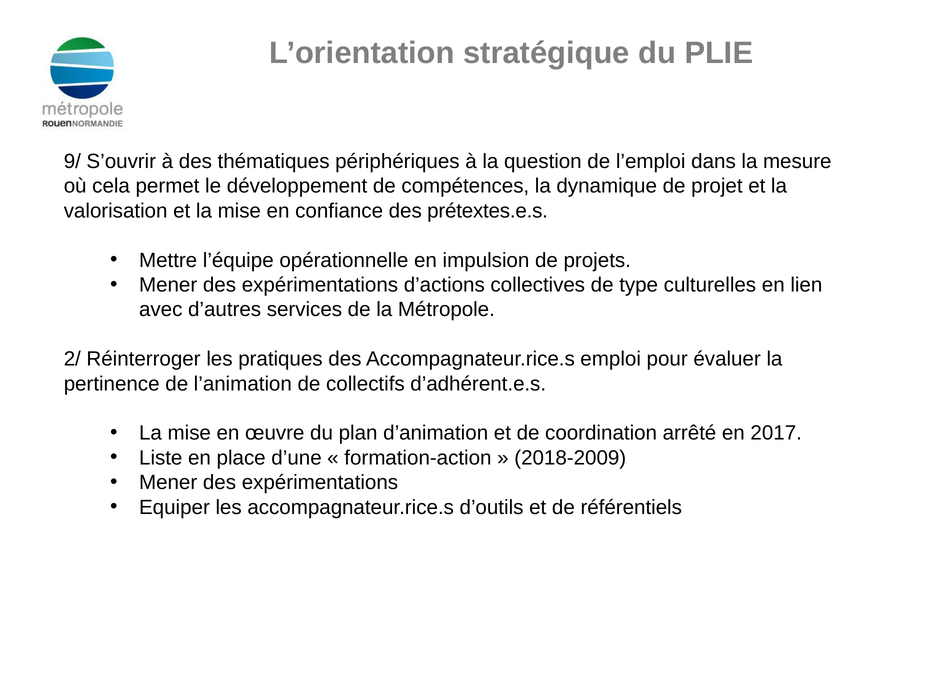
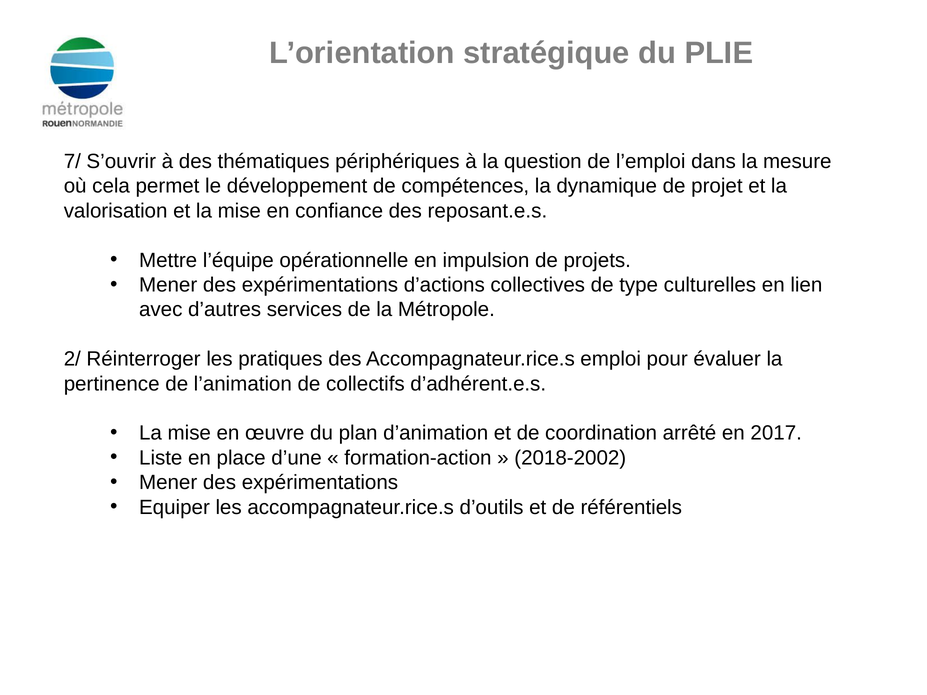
9/: 9/ -> 7/ (72, 162)
prétextes.e.s: prétextes.e.s -> reposant.e.s (487, 211)
2018-2009: 2018-2009 -> 2018-2002 (570, 458)
